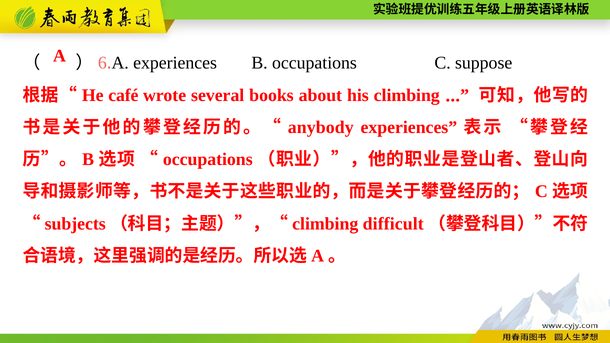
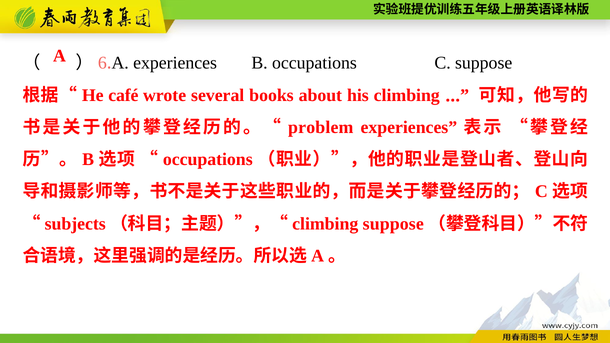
anybody: anybody -> problem (321, 128)
climbing difficult: difficult -> suppose (393, 224)
